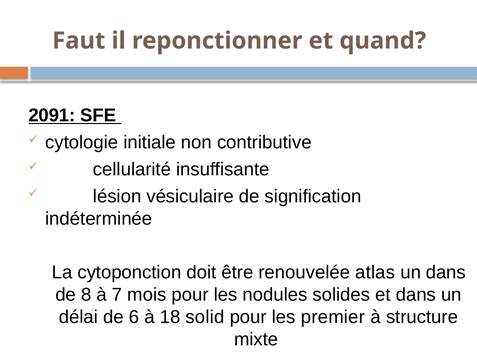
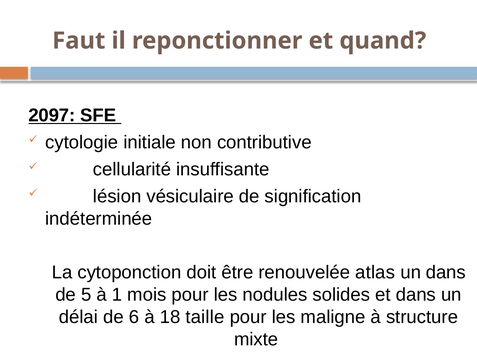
2091: 2091 -> 2097 (52, 115)
8: 8 -> 5 (86, 295)
7: 7 -> 1 (117, 295)
solid: solid -> taille (205, 317)
premier: premier -> maligne (333, 317)
